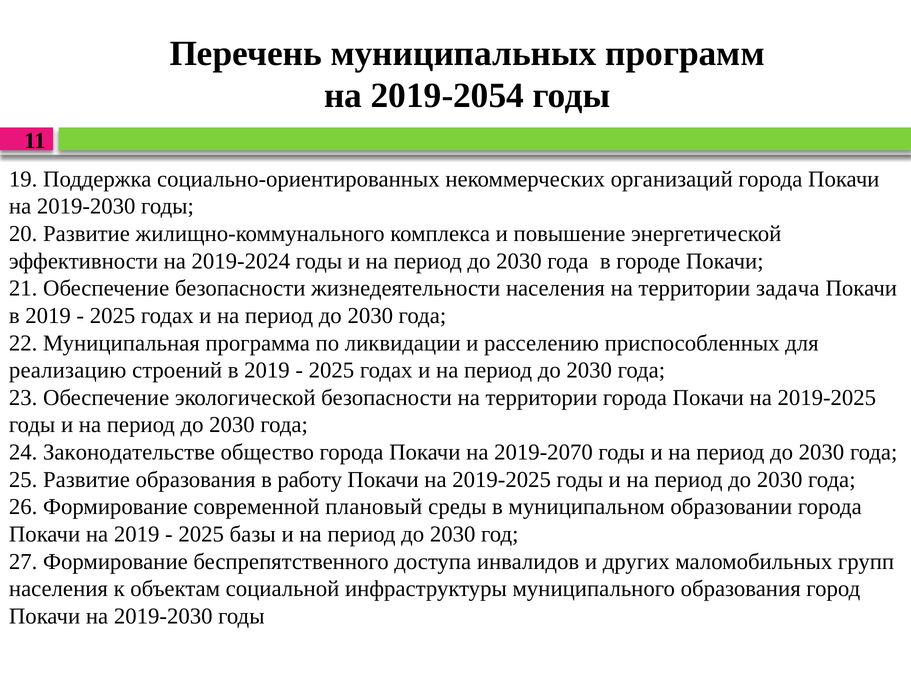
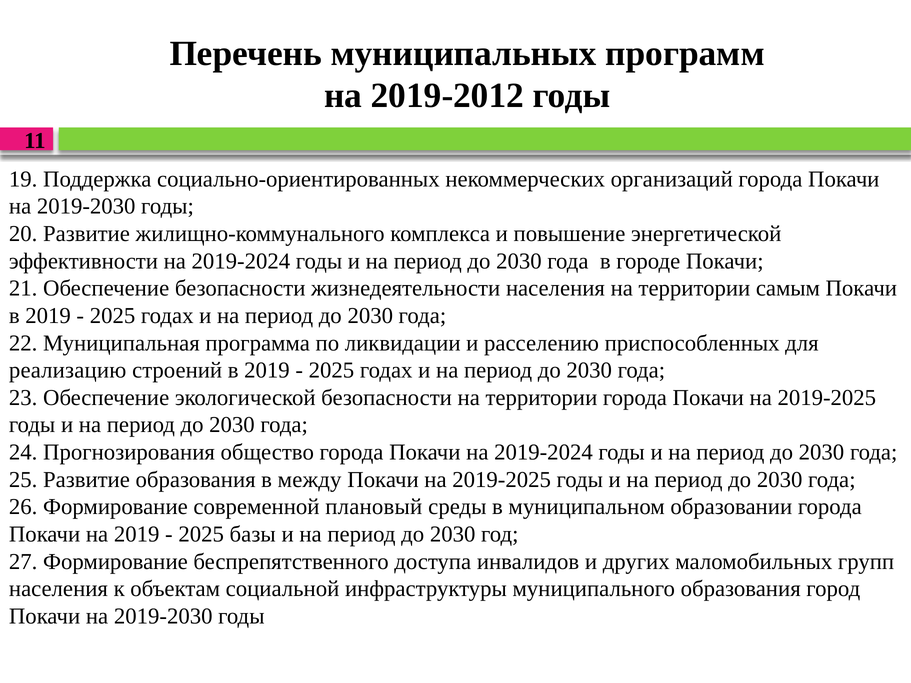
2019-2054: 2019-2054 -> 2019-2012 (447, 96)
задача: задача -> самым (788, 288)
Законодательстве: Законодательстве -> Прогнозирования (129, 452)
Покачи на 2019-2070: 2019-2070 -> 2019-2024 (543, 452)
работу: работу -> между (310, 480)
